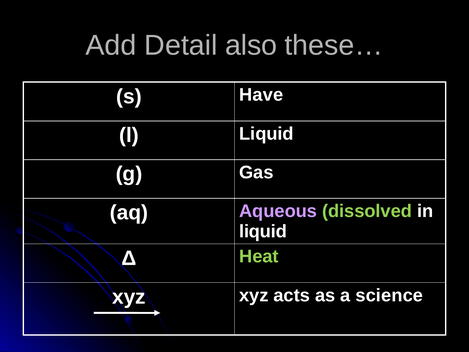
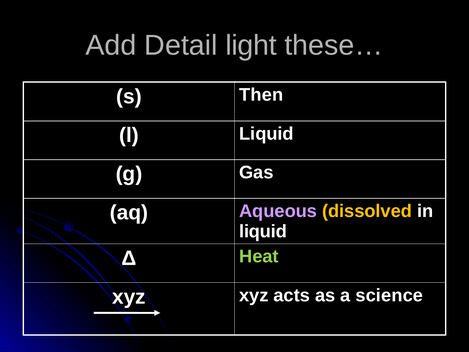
also: also -> light (251, 45)
Have: Have -> Then (261, 95)
dissolved colour: light green -> yellow (367, 211)
